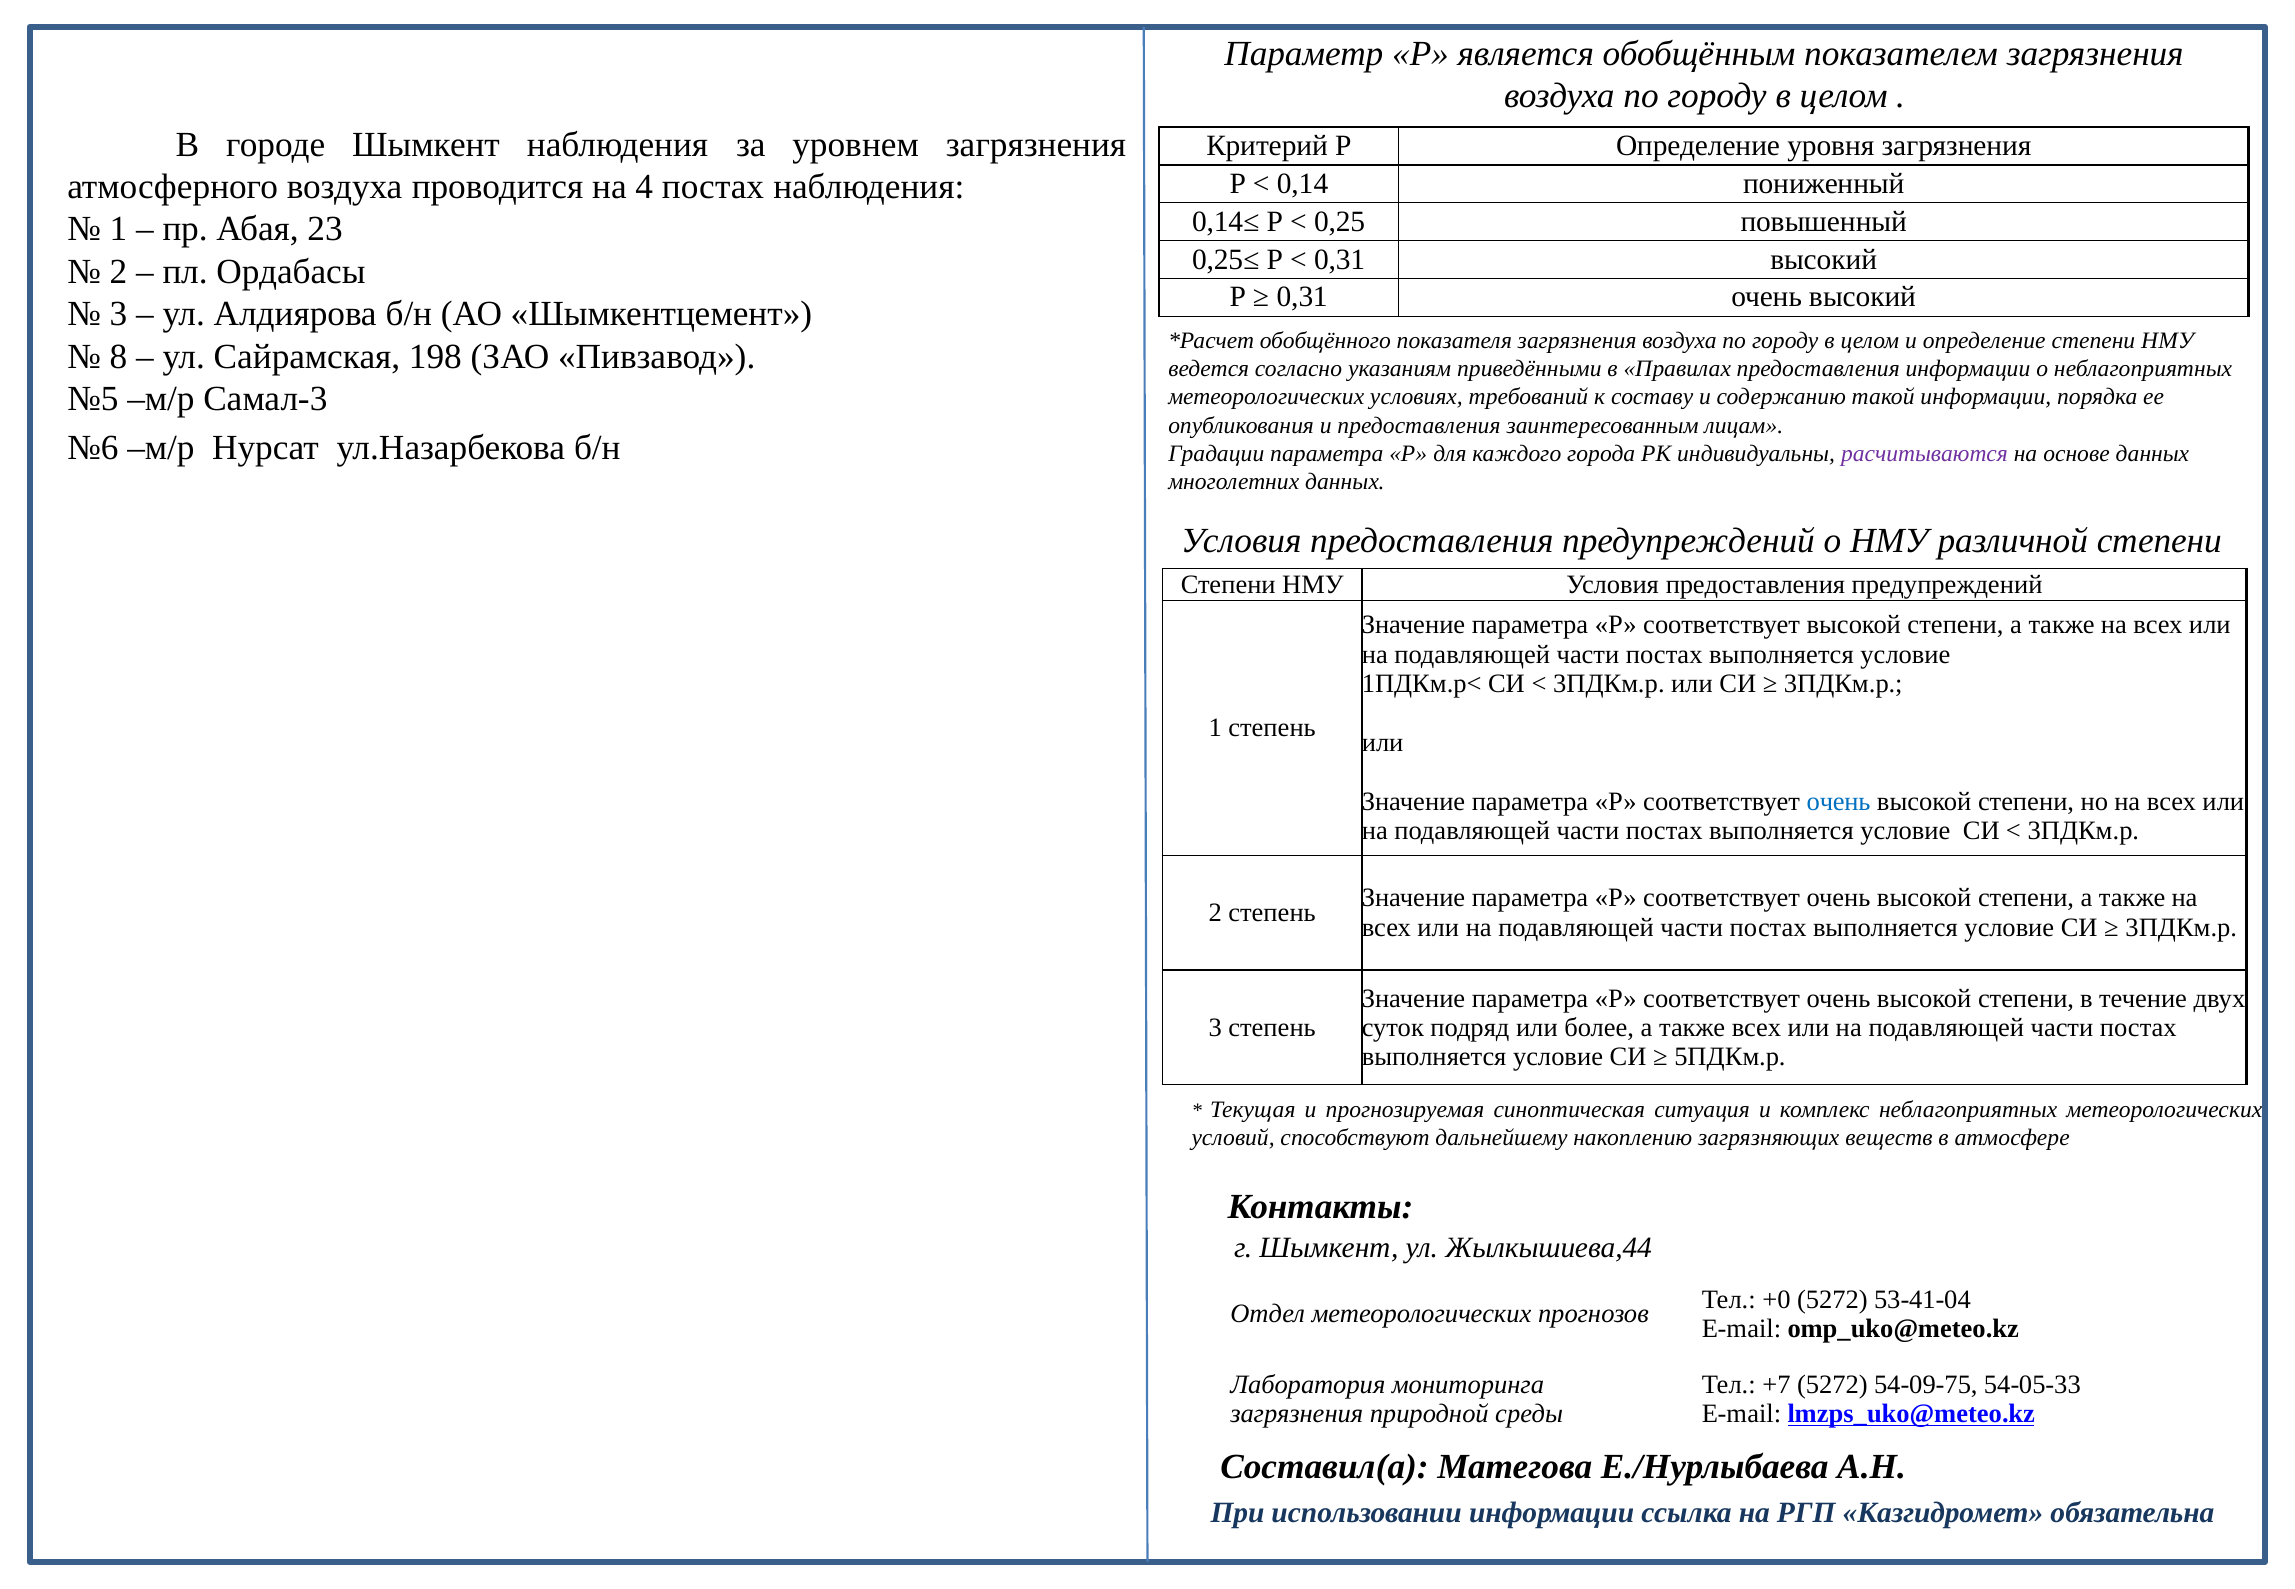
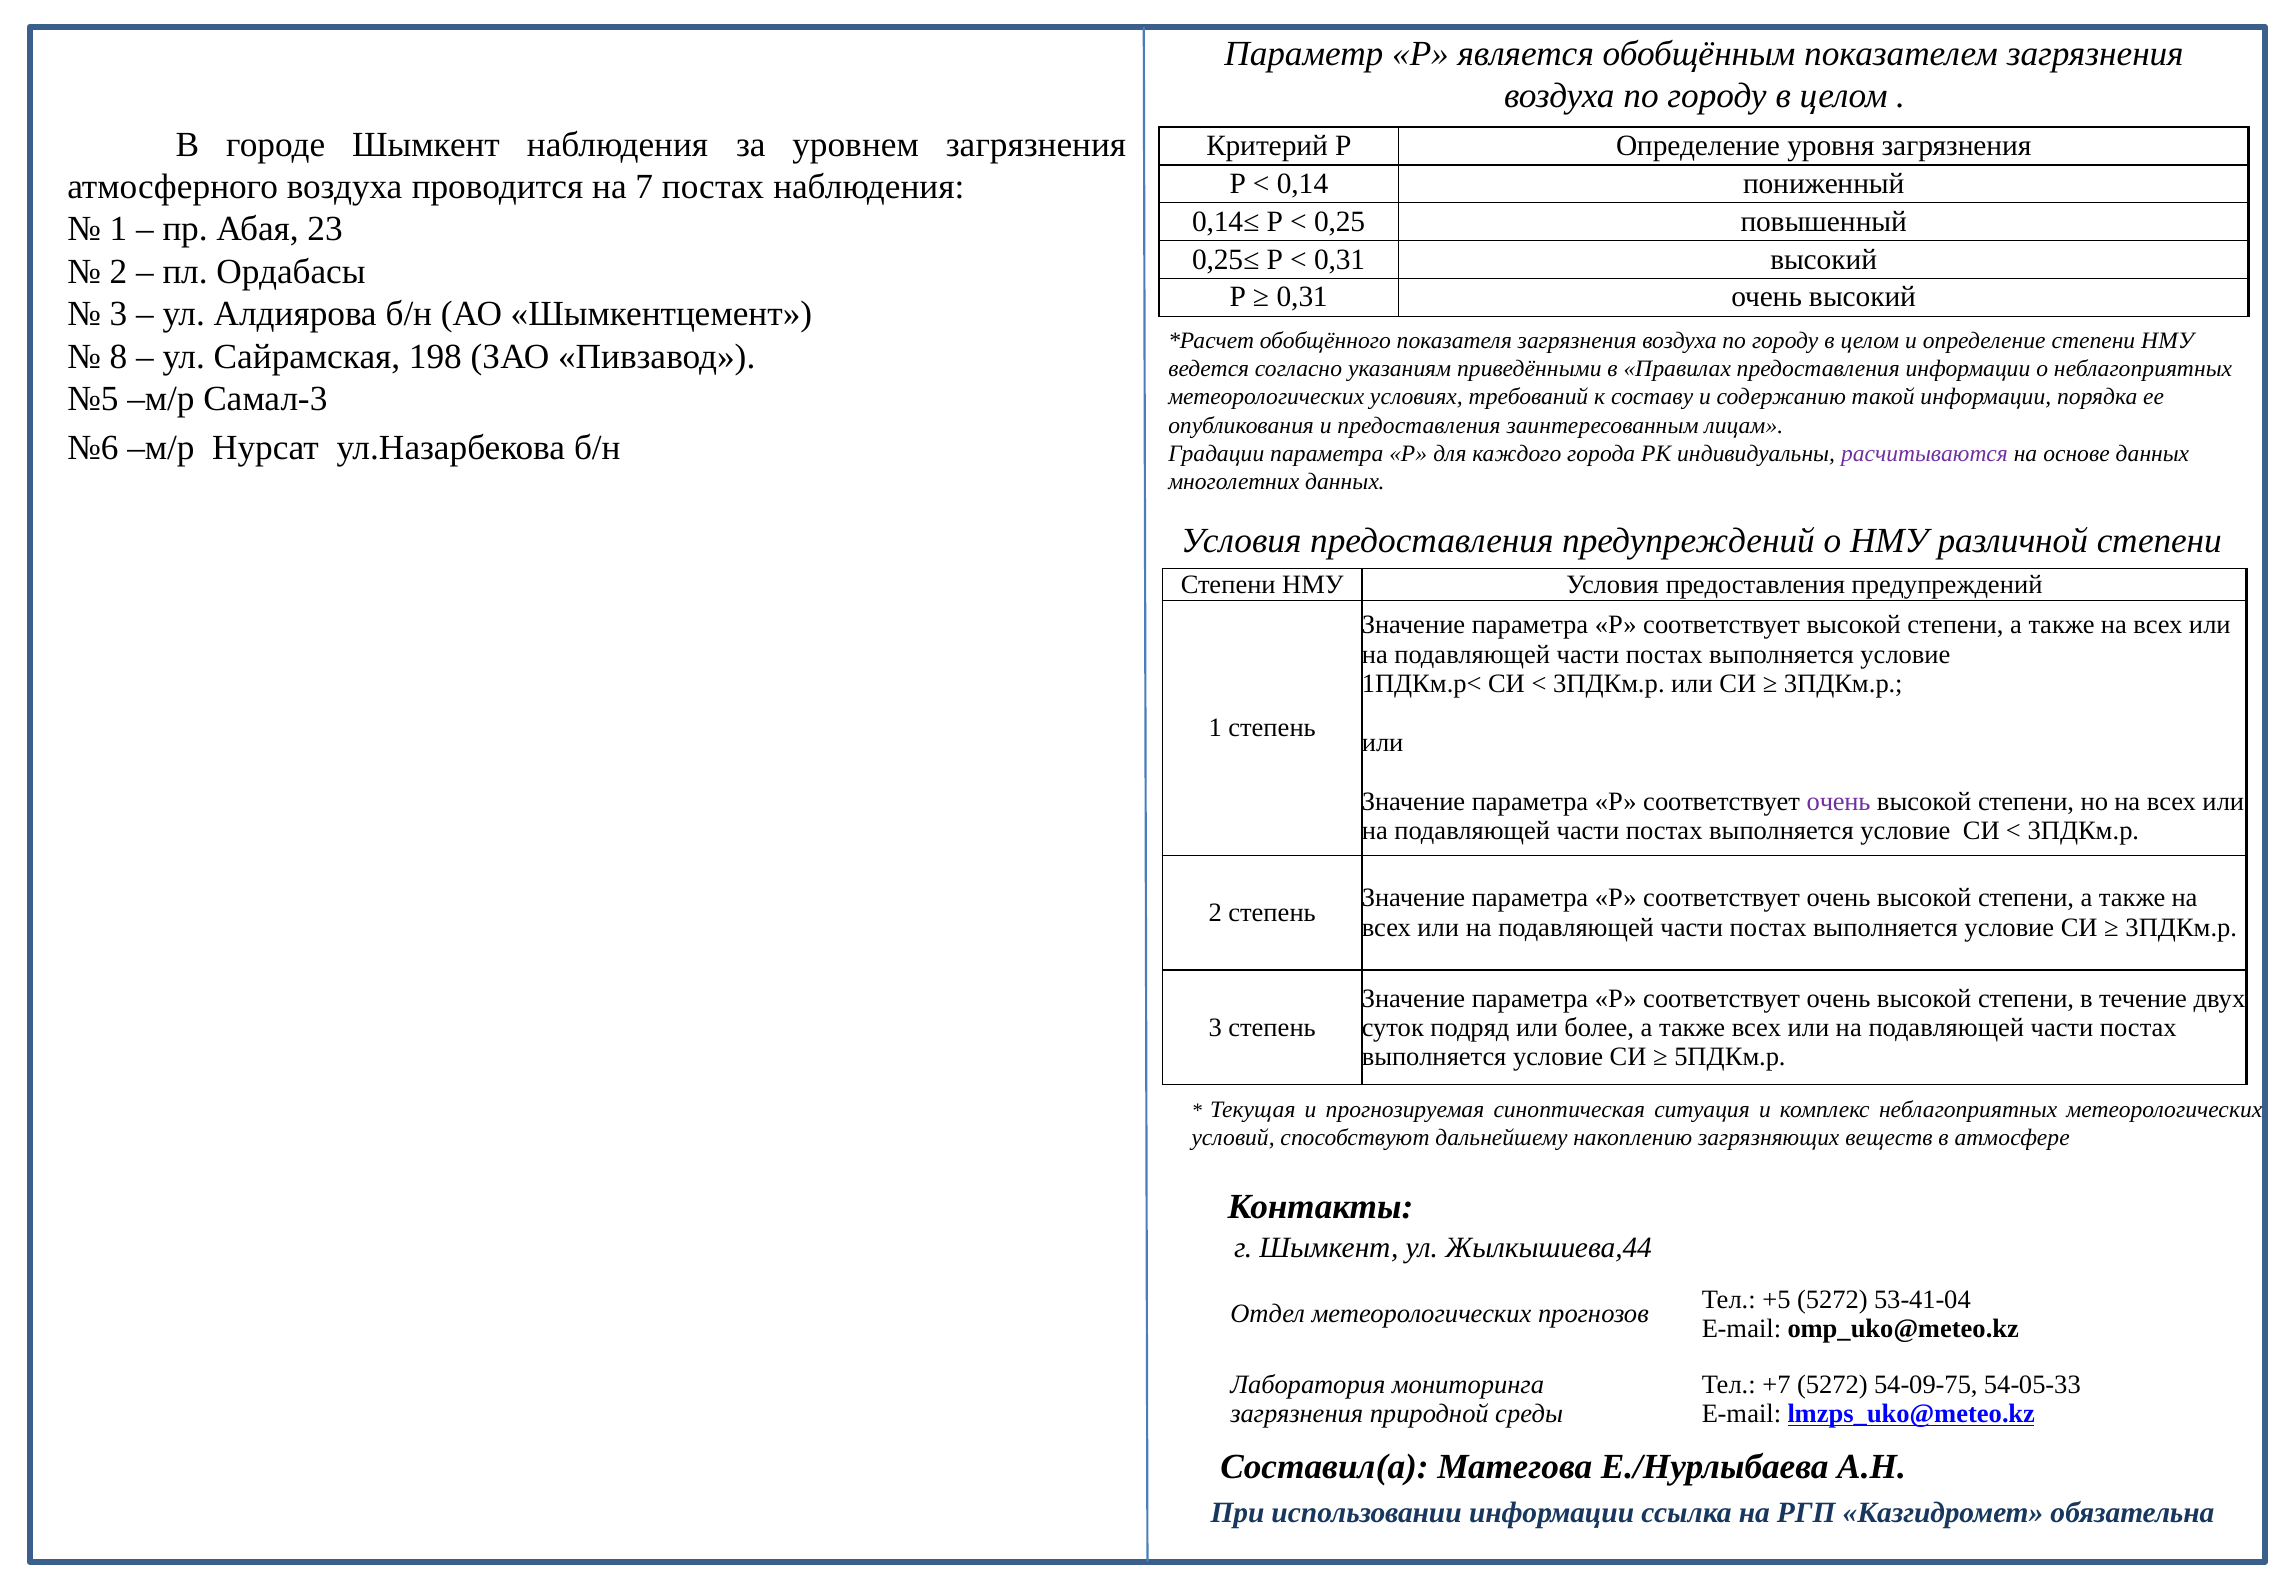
4: 4 -> 7 (644, 187)
очень colour: blue -> purple (1839, 801)
+0: +0 -> +5 (1777, 1299)
